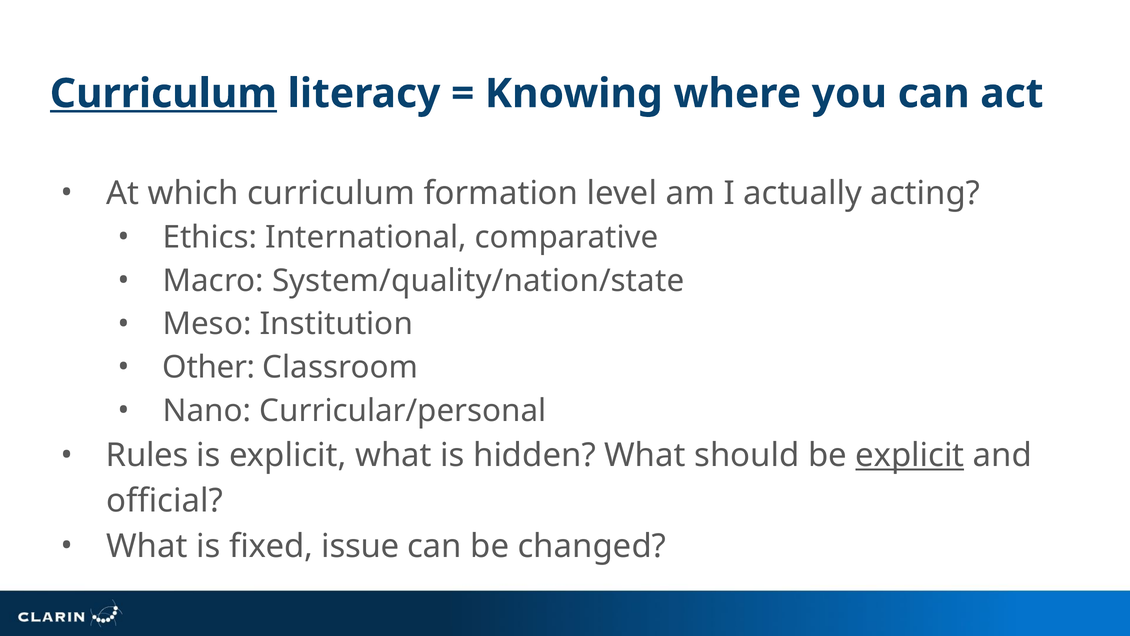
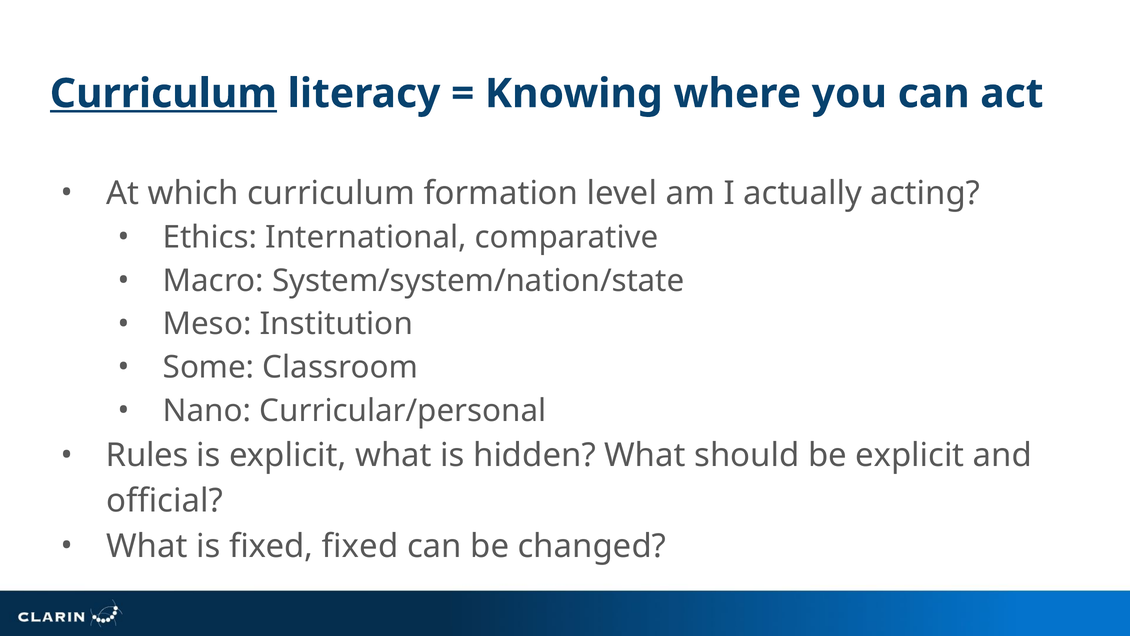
System/quality/nation/state: System/quality/nation/state -> System/system/nation/state (478, 280)
Other: Other -> Some (209, 367)
explicit underline: present -> none (910, 455)
fixed issue: issue -> fixed (360, 546)
